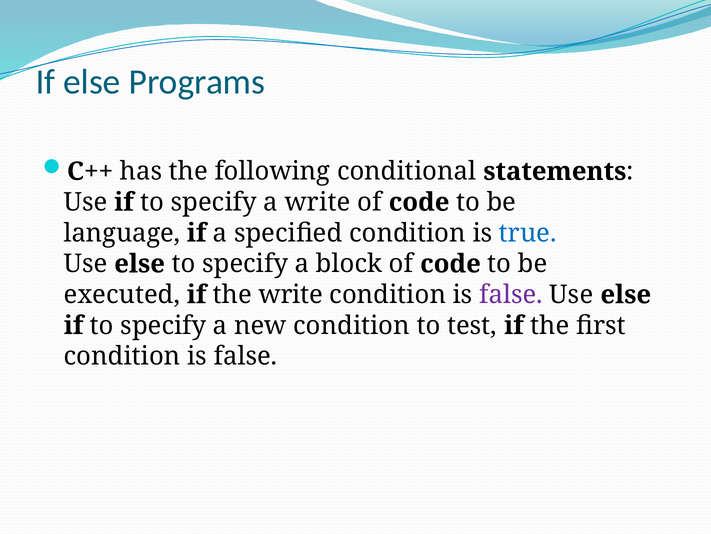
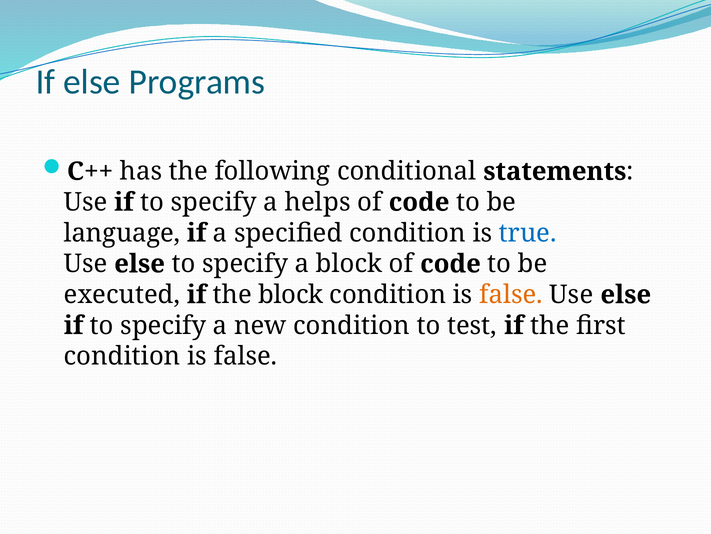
a write: write -> helps (318, 202)
the write: write -> block (291, 294)
false colour: purple -> orange (511, 294)
